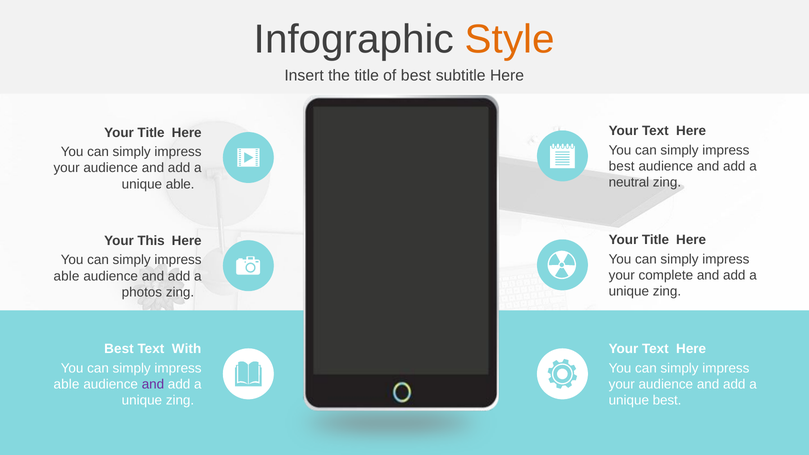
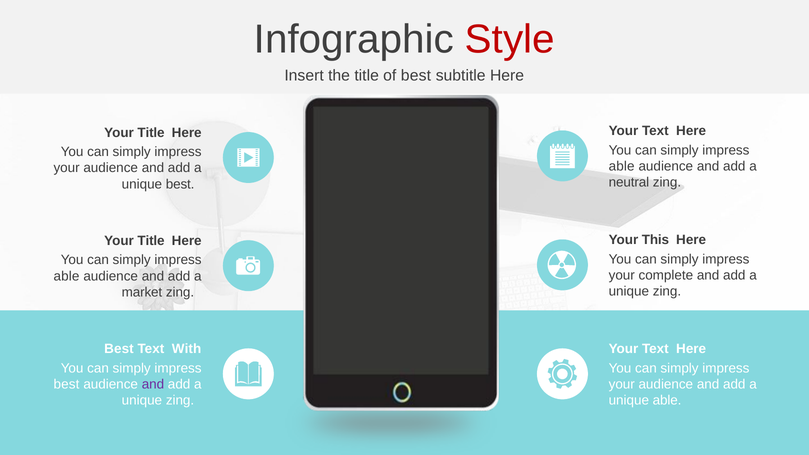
Style colour: orange -> red (510, 39)
best: best -> able (622, 166)
unique able: able -> best (180, 184)
Title: Title -> This (655, 240)
This: This -> Title (151, 241)
photos: photos -> market (142, 292)
able: able -> best (67, 384)
unique best: best -> able (667, 401)
